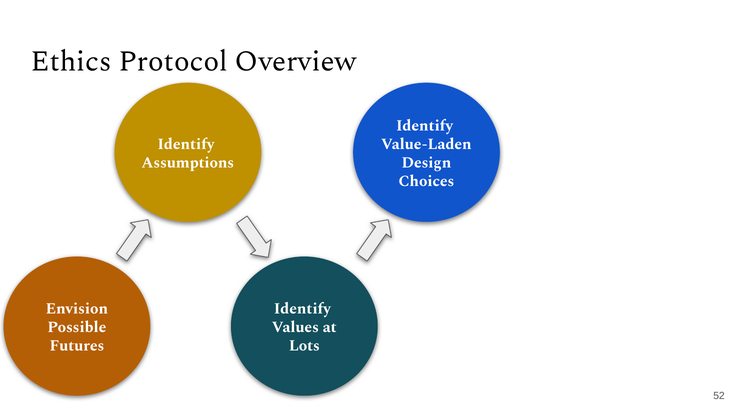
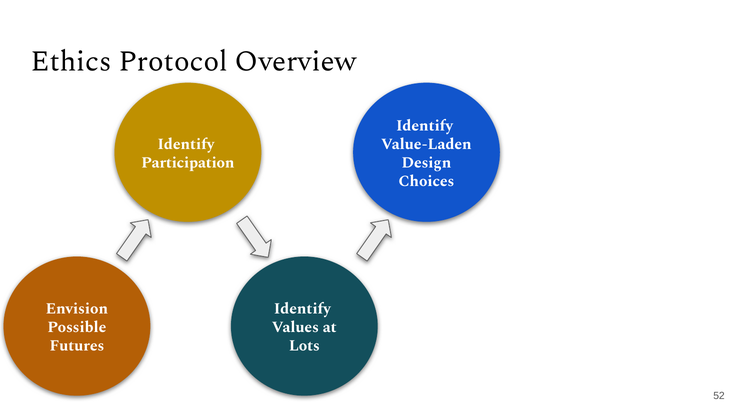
Assumptions: Assumptions -> Participation (188, 162)
